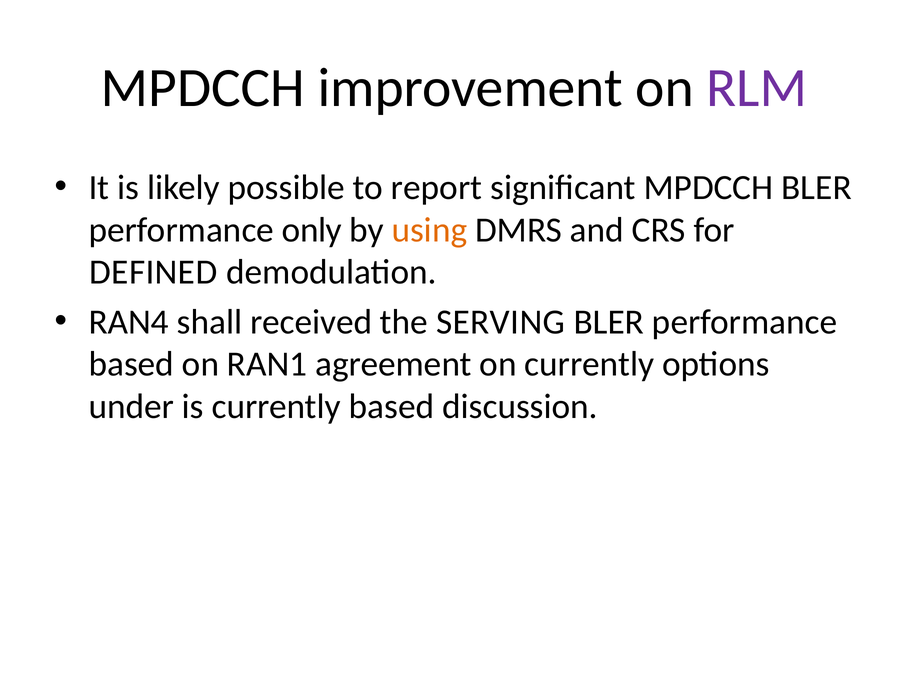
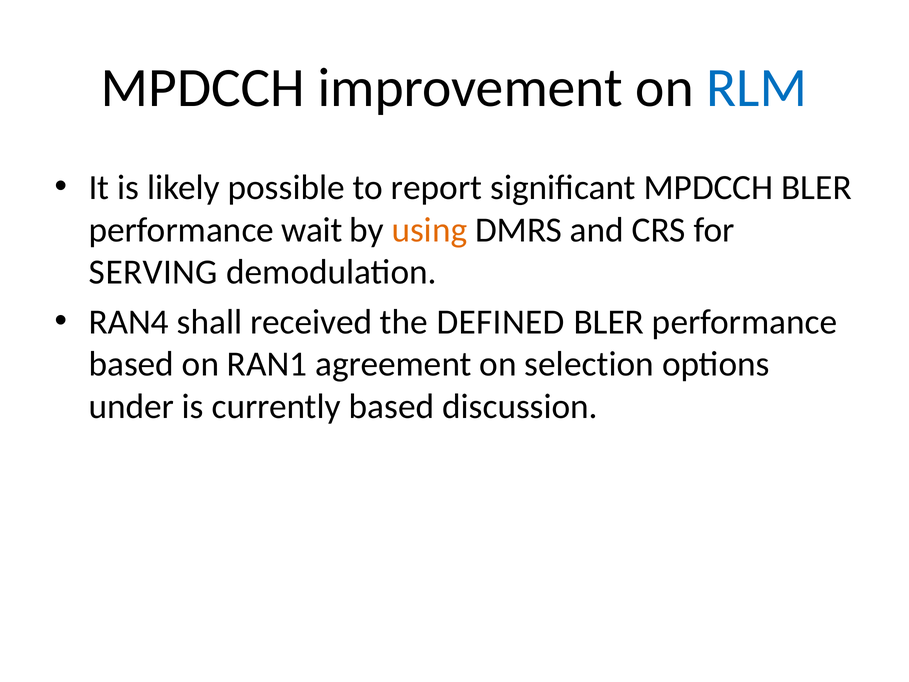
RLM colour: purple -> blue (757, 88)
only: only -> wait (312, 230)
DEFINED: DEFINED -> SERVING (153, 272)
SERVING: SERVING -> DEFINED (501, 322)
on currently: currently -> selection (589, 364)
